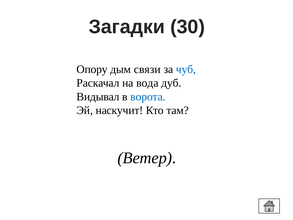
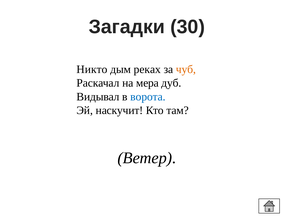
Опору: Опору -> Никто (92, 69)
связи: связи -> реках (147, 69)
чуб colour: blue -> orange (186, 69)
вода: вода -> мера (147, 83)
